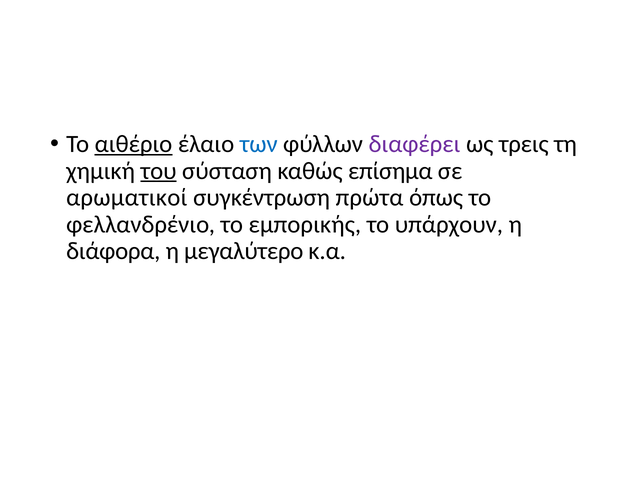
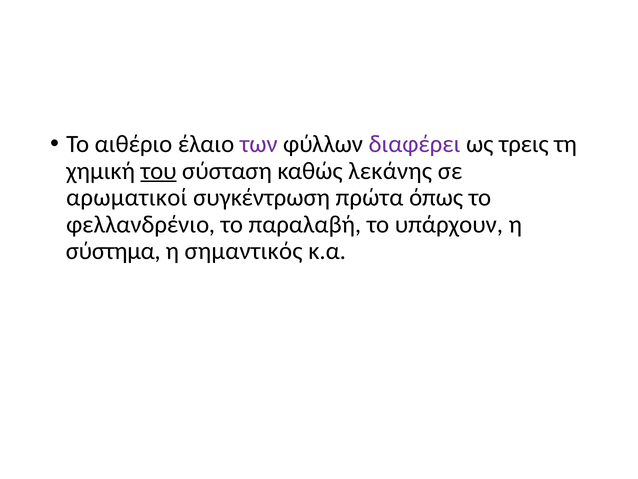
αιθέριο underline: present -> none (134, 144)
των colour: blue -> purple (259, 144)
επίσημα: επίσημα -> λεκάνης (390, 171)
εμπορικής: εμπορικής -> παραλαβή (305, 224)
διάφορα: διάφορα -> σύστημα (113, 251)
μεγαλύτερο: μεγαλύτερο -> σημαντικός (244, 251)
